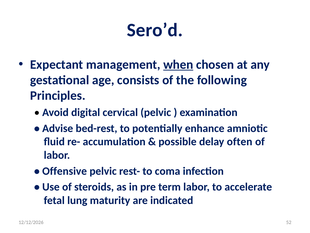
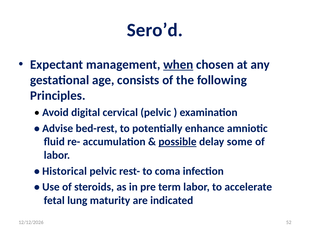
possible underline: none -> present (178, 141)
often: often -> some (240, 141)
Offensive: Offensive -> Historical (65, 171)
